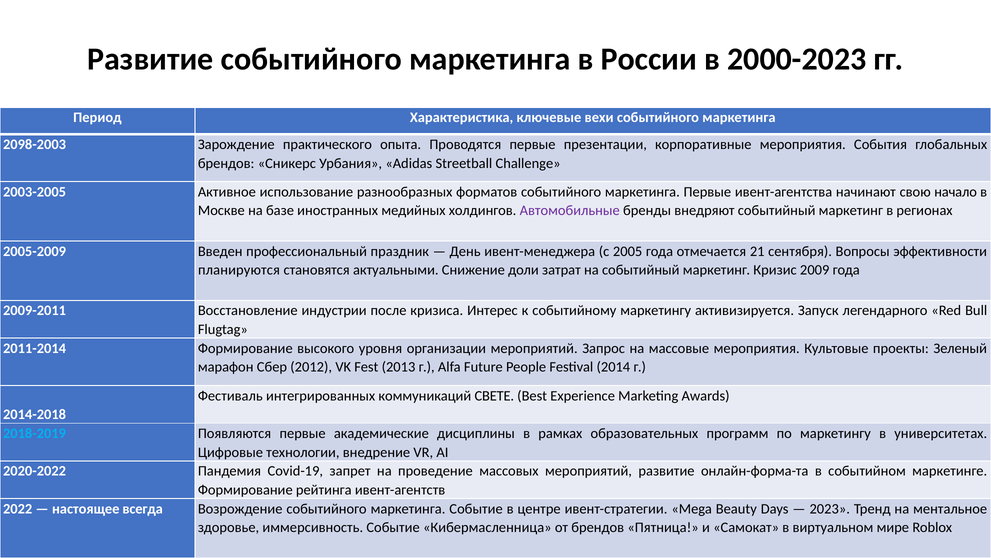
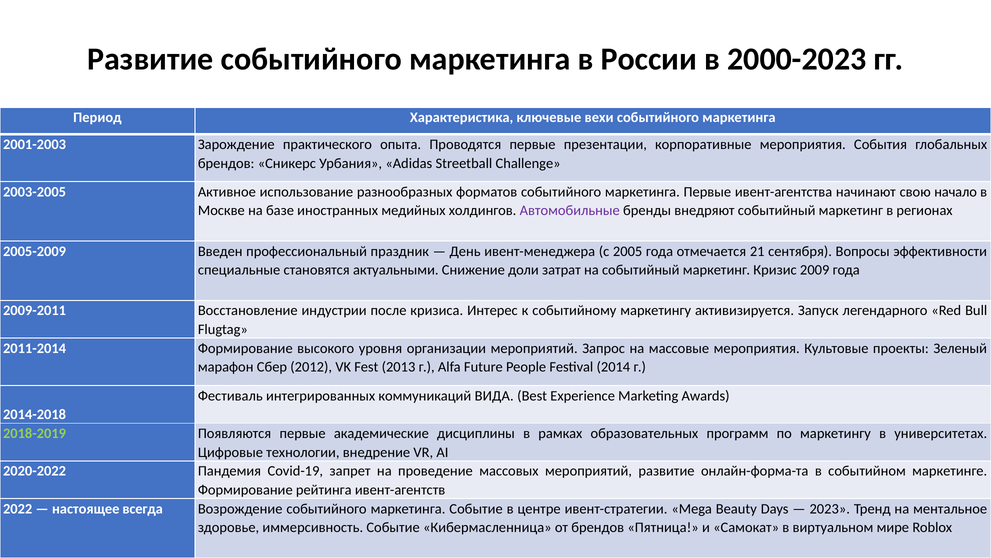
2098-2003: 2098-2003 -> 2001-2003 (35, 144)
планируются: планируются -> специальные (239, 270)
СВЕТЕ: СВЕТЕ -> ВИДА (494, 395)
2018-2019 colour: light blue -> light green (35, 433)
